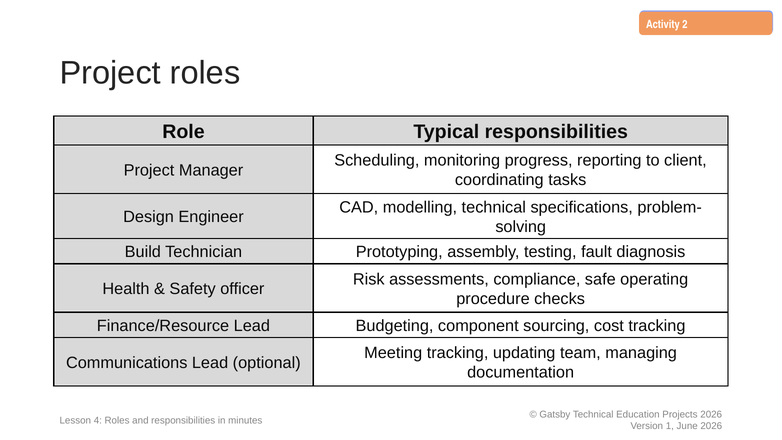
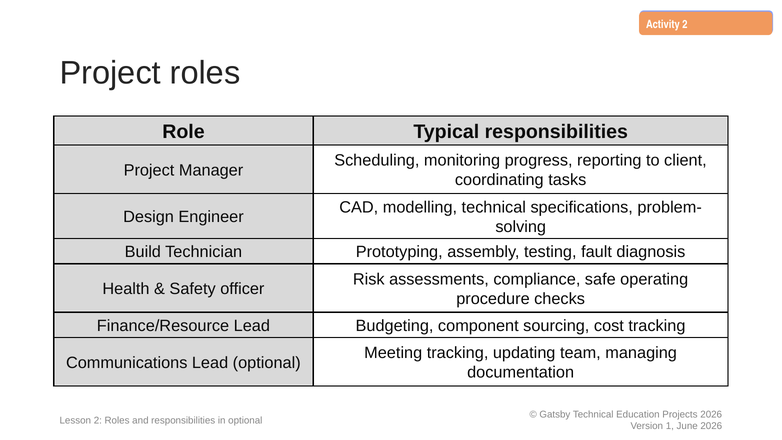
Lesson 4: 4 -> 2 (98, 421)
in minutes: minutes -> optional (245, 421)
